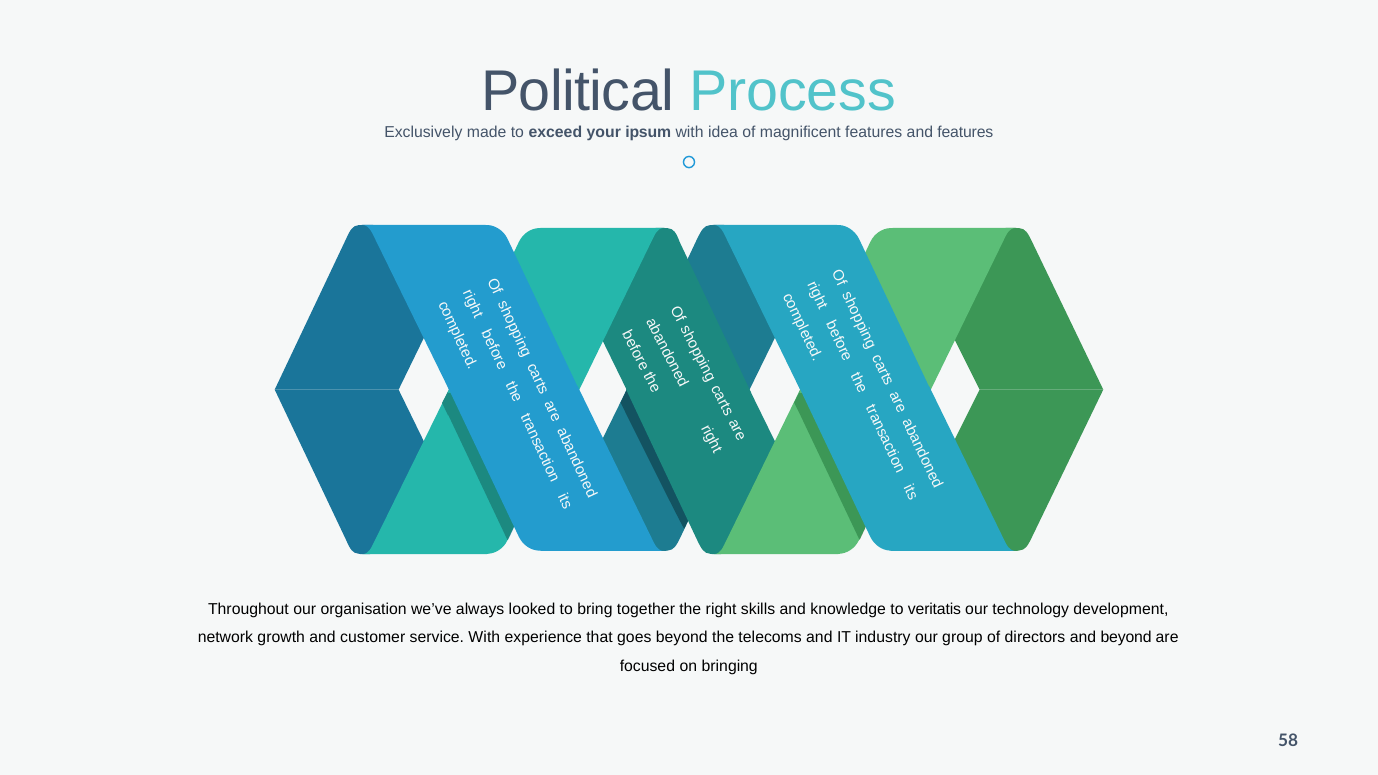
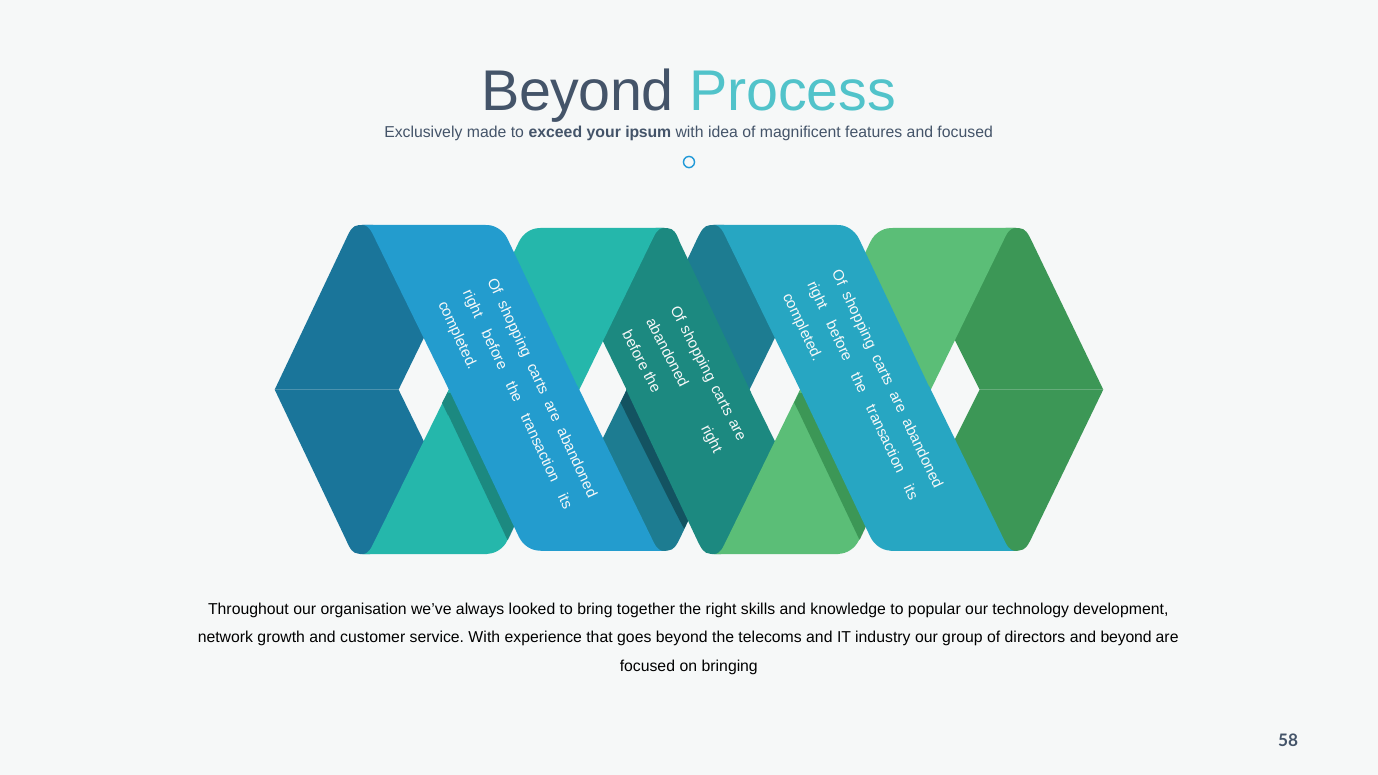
Political: Political -> Beyond (578, 91)
and features: features -> focused (965, 133)
veritatis: veritatis -> popular (934, 609)
